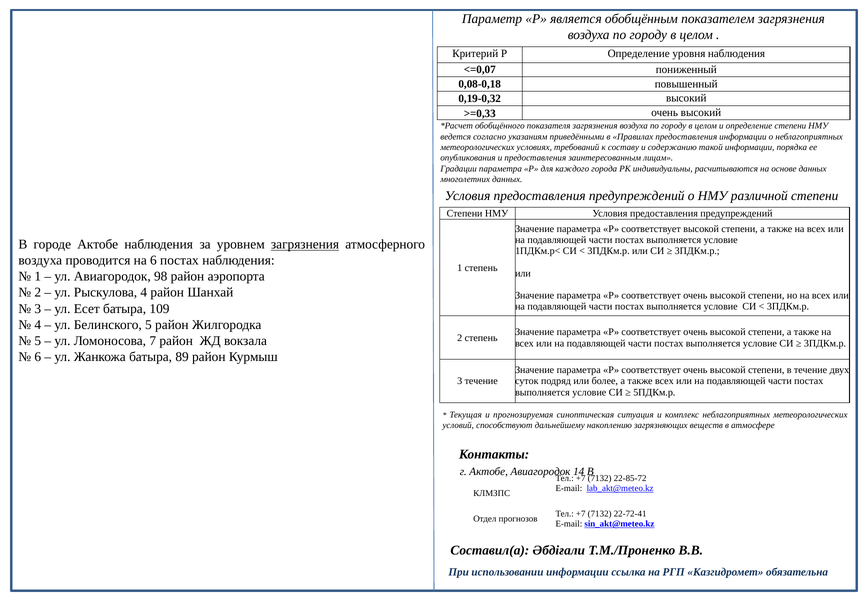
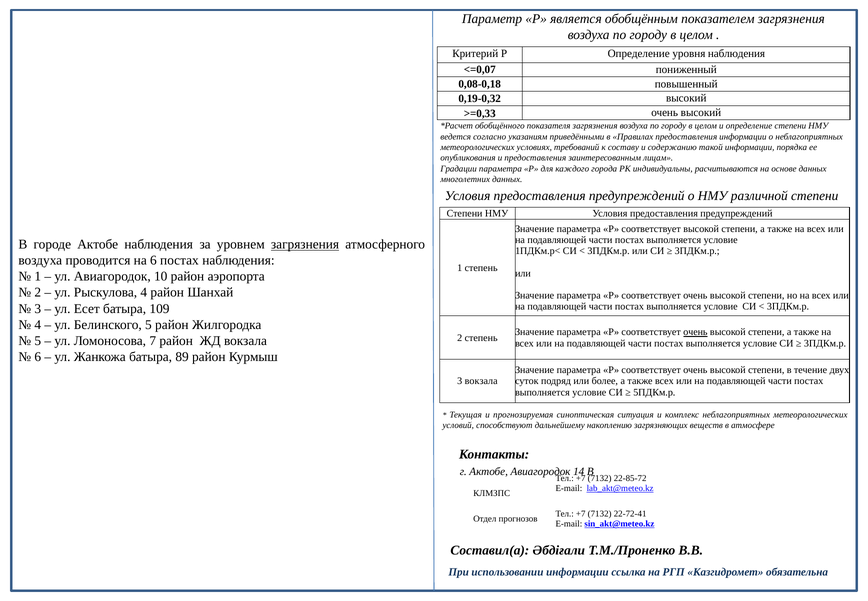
98: 98 -> 10 (161, 277)
очень underline: none -> present (695, 332)
3 течение: течение -> вокзала (481, 381)
